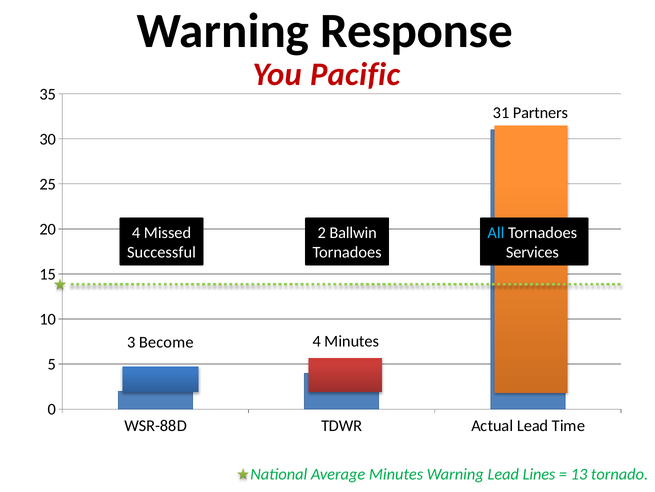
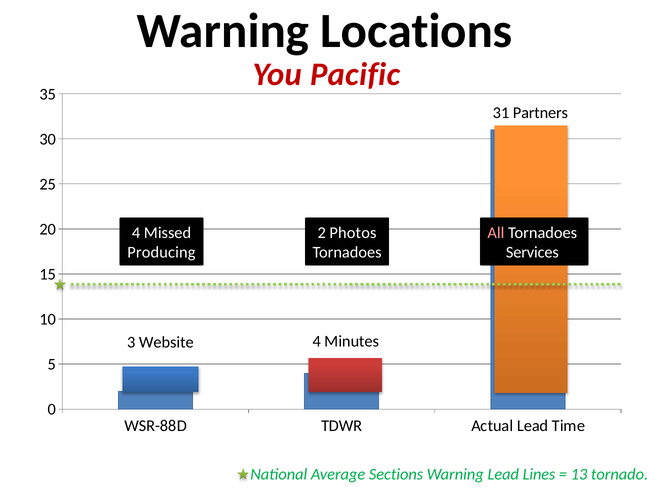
Response: Response -> Locations (416, 31)
Ballwin: Ballwin -> Photos (353, 233)
All colour: light blue -> pink (496, 233)
Successful: Successful -> Producing (161, 252)
Become: Become -> Website (166, 342)
Average Minutes: Minutes -> Sections (396, 473)
